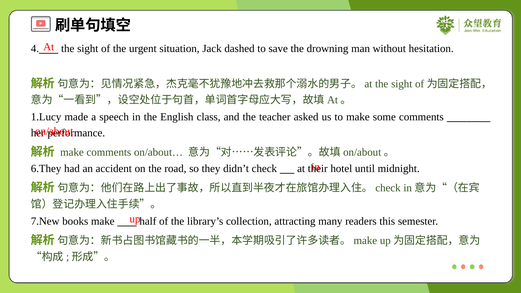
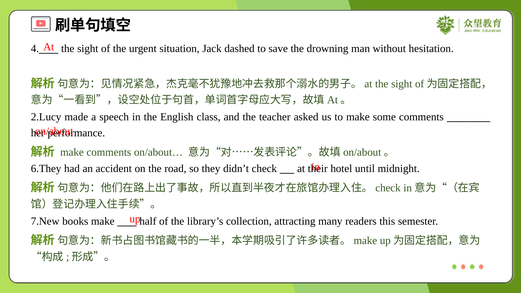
1.Lucy: 1.Lucy -> 2.Lucy (46, 117)
